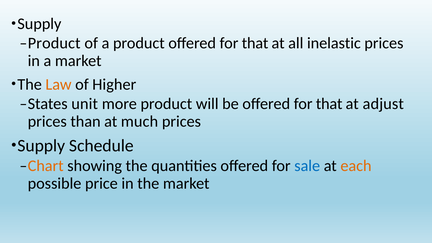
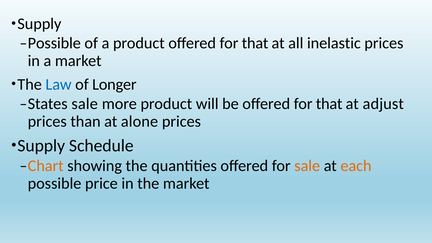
Product: Product -> Possible (54, 43)
Law colour: orange -> blue (59, 84)
Higher: Higher -> Longer (114, 84)
States unit: unit -> sale (85, 104)
much: much -> alone (140, 121)
sale colour: blue -> orange (307, 166)
